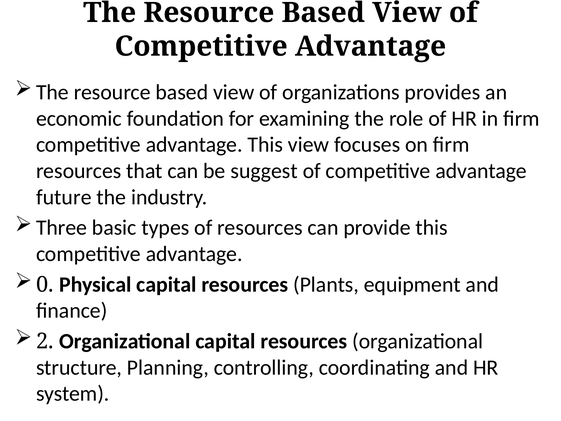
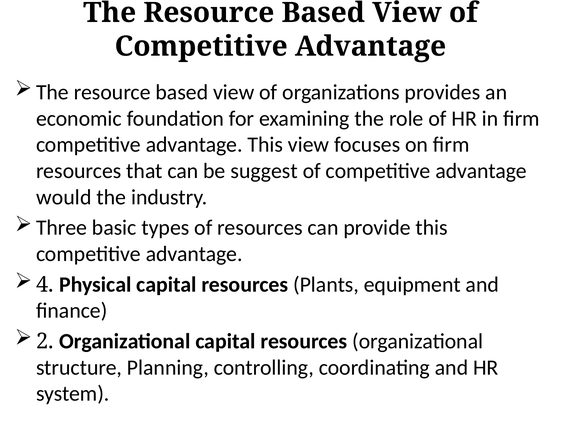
future: future -> would (64, 197)
0: 0 -> 4 (45, 284)
